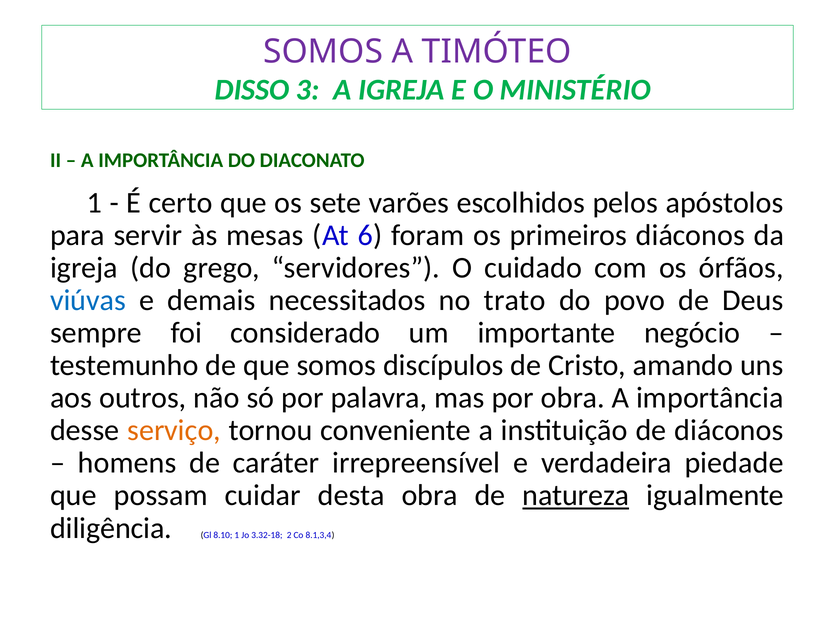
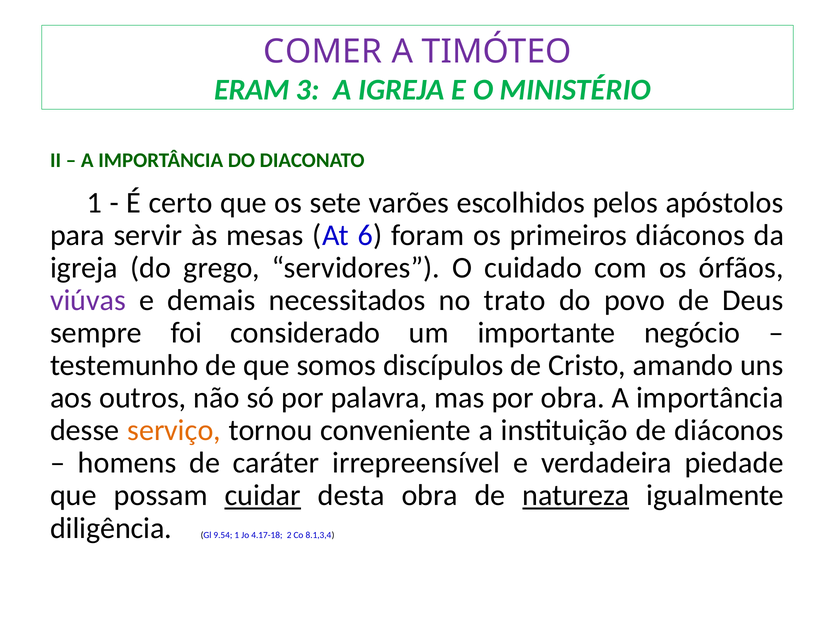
SOMOS: SOMOS -> COMER (323, 52)
DISSO: DISSO -> ERAM (252, 90)
viúvas colour: blue -> purple (88, 300)
cuidar underline: none -> present (263, 496)
8.10: 8.10 -> 9.54 (223, 535)
3.32-18: 3.32-18 -> 4.17-18 (267, 535)
